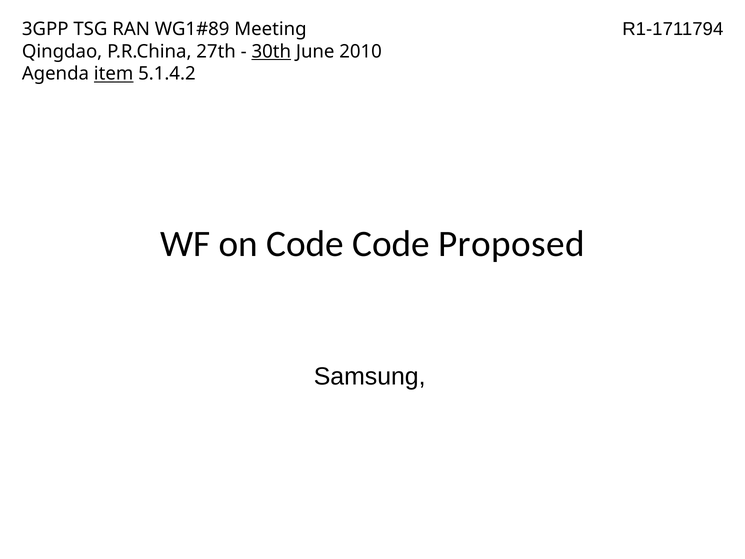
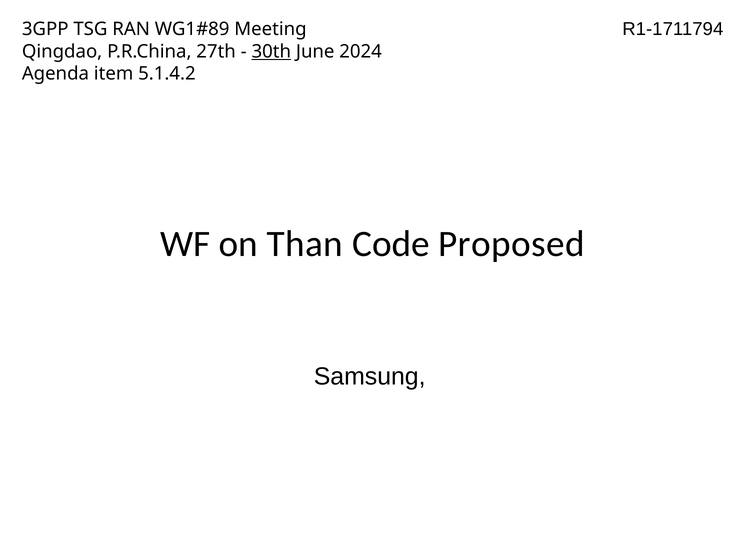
2010: 2010 -> 2024 (361, 51)
item underline: present -> none (114, 74)
on Code: Code -> Than (305, 244)
